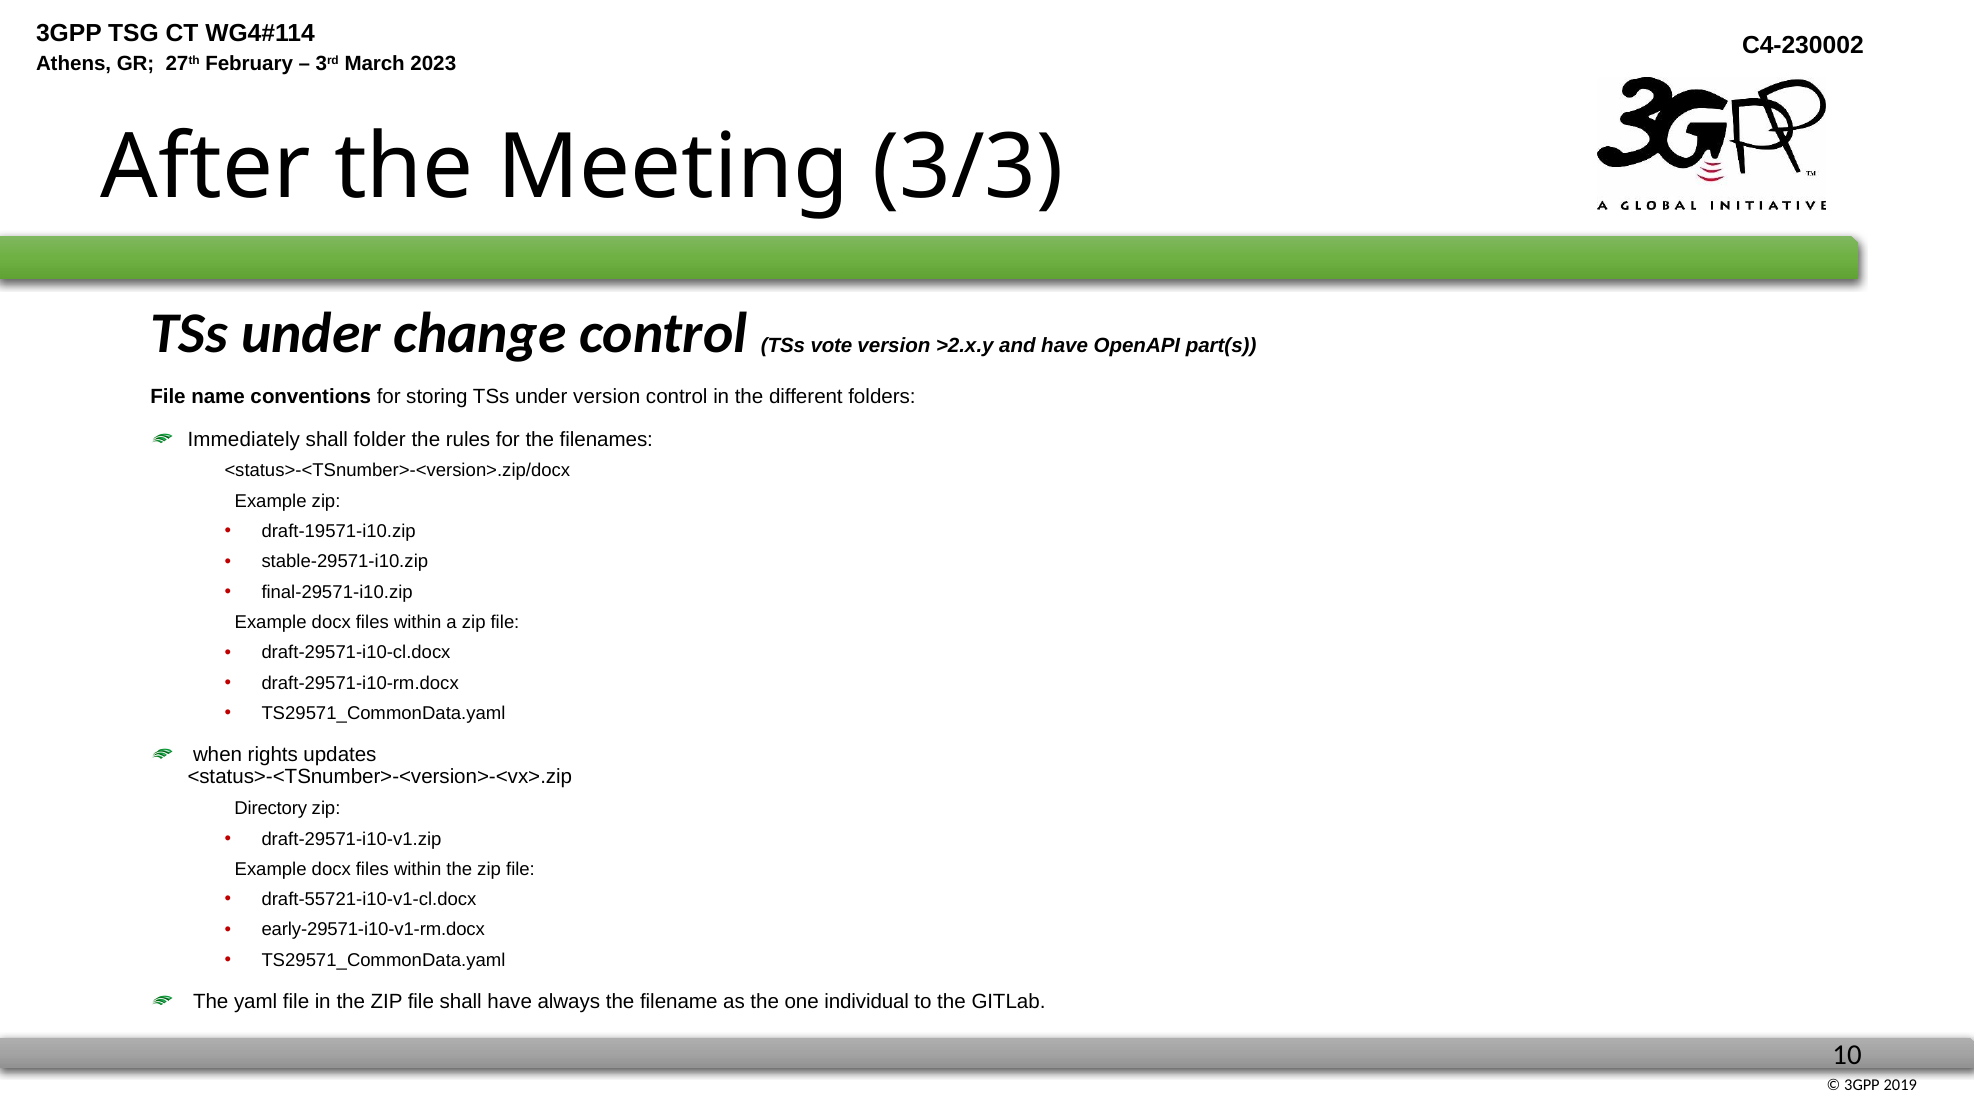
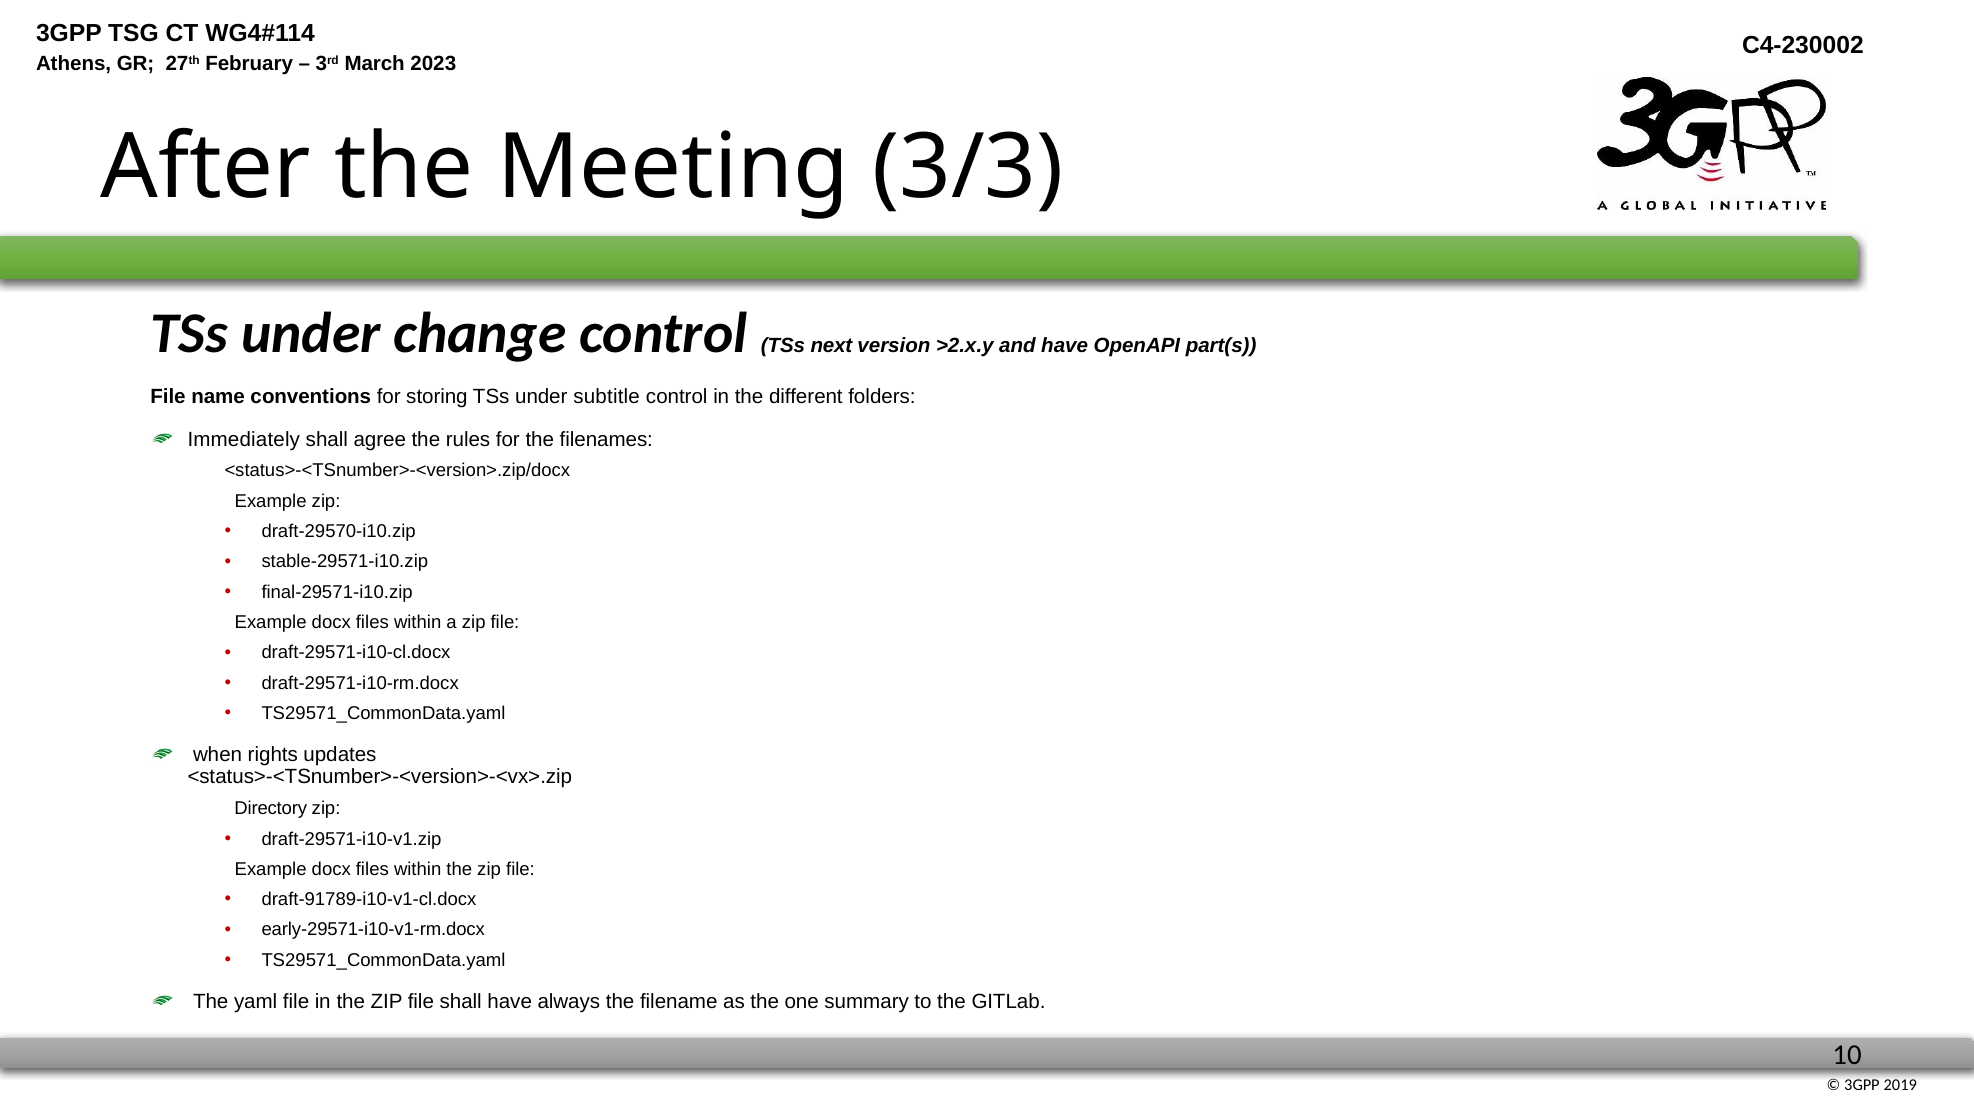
vote: vote -> next (831, 346)
under version: version -> subtitle (607, 397)
folder: folder -> agree (380, 440)
draft-19571-i10.zip: draft-19571-i10.zip -> draft-29570-i10.zip (339, 532)
draft-55721-i10-v1-cl.docx: draft-55721-i10-v1-cl.docx -> draft-91789-i10-v1-cl.docx (369, 900)
individual: individual -> summary (867, 1002)
